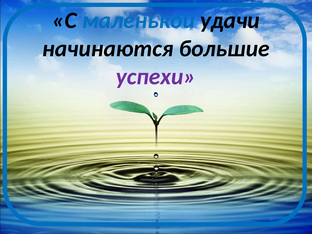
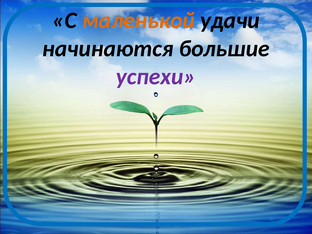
маленькой colour: blue -> orange (139, 20)
